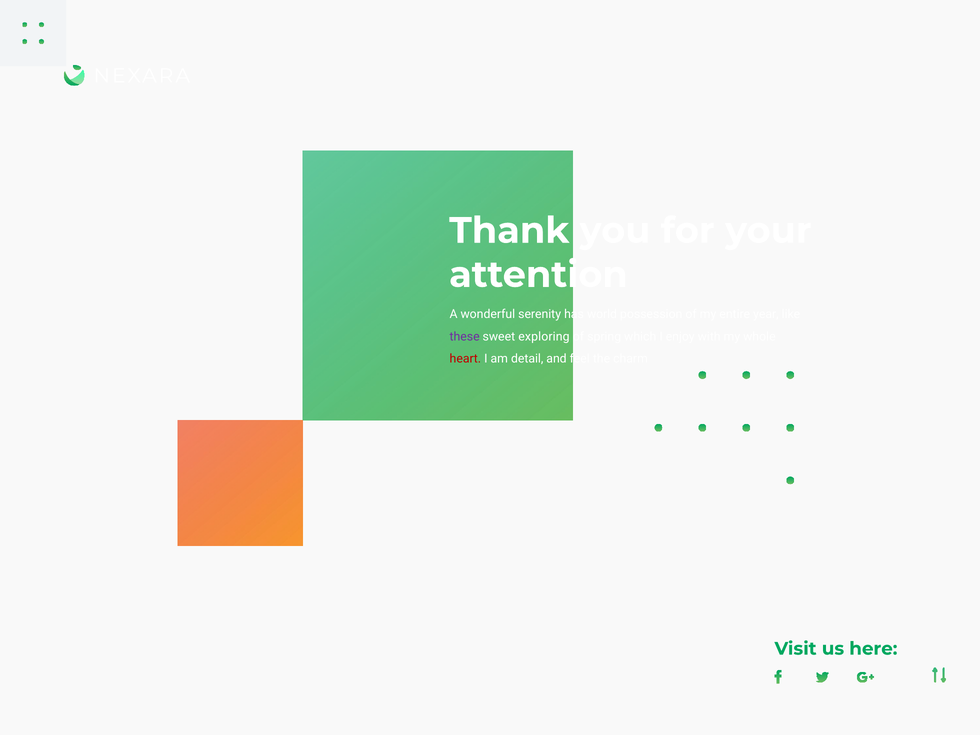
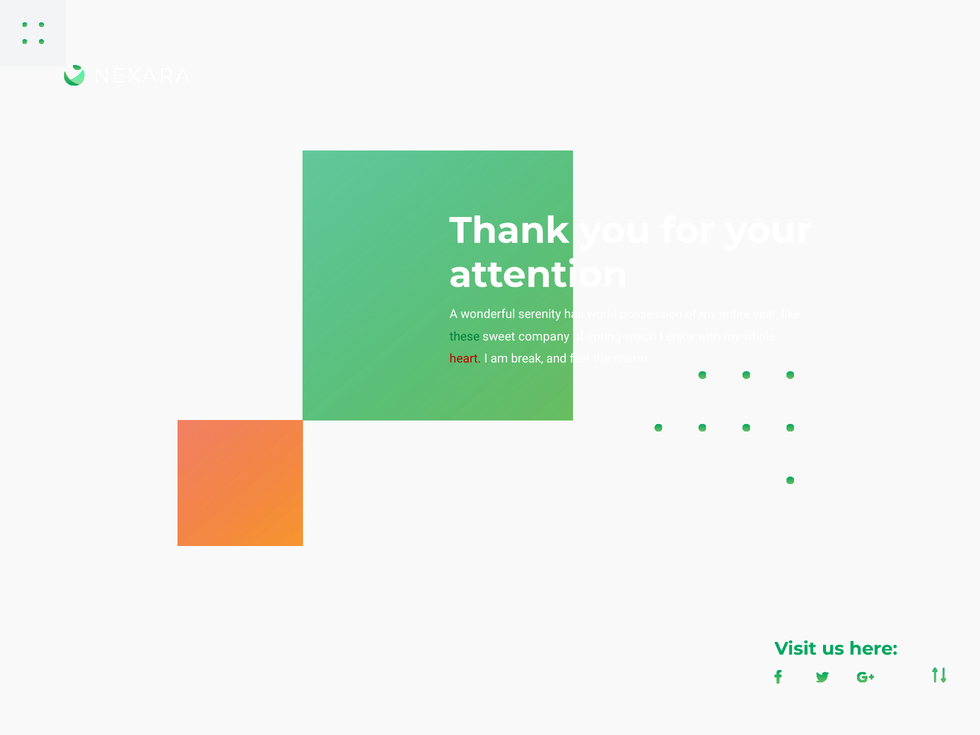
these colour: purple -> green (465, 337)
exploring: exploring -> company (544, 337)
detail: detail -> break (527, 359)
